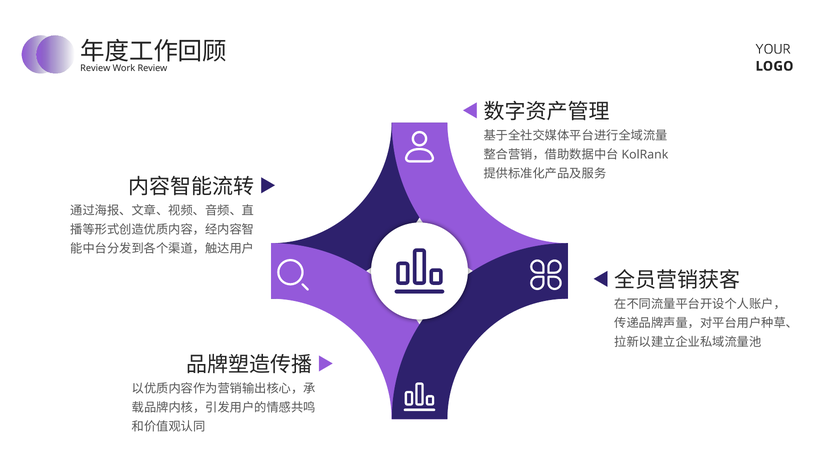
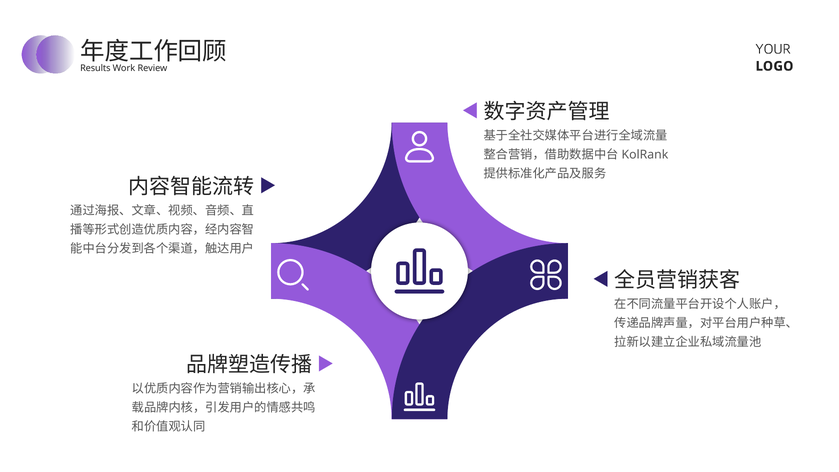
Review: Review -> Results (95, 68)
